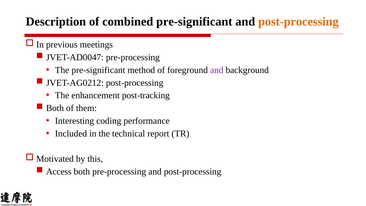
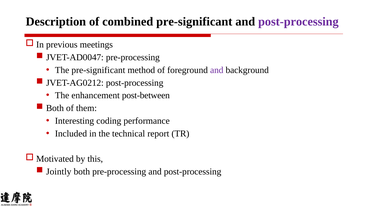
post-processing colour: orange -> purple (298, 22)
post-tracking: post-tracking -> post-between (146, 95)
Access: Access -> Jointly (59, 172)
